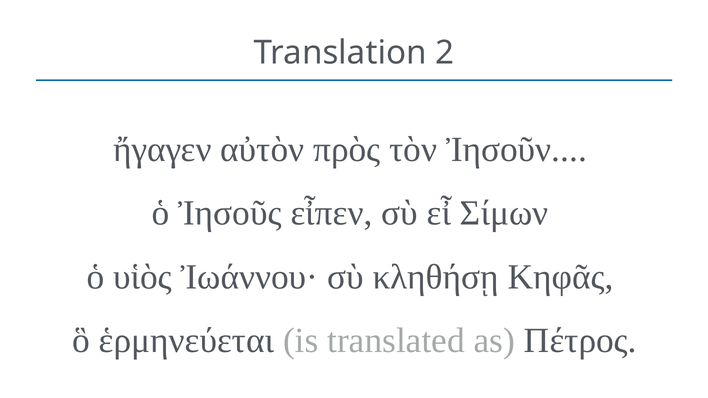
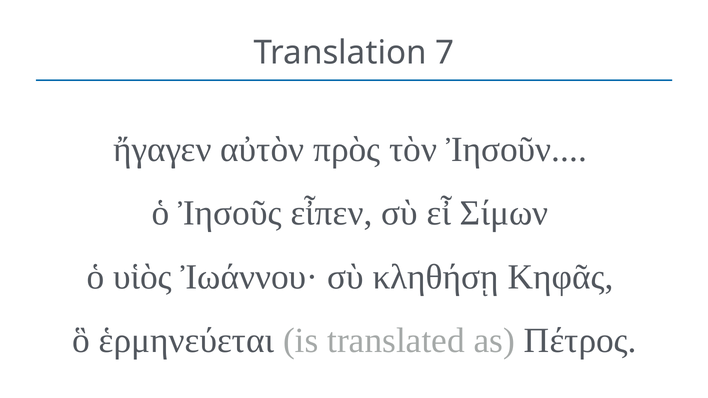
2: 2 -> 7 (445, 53)
